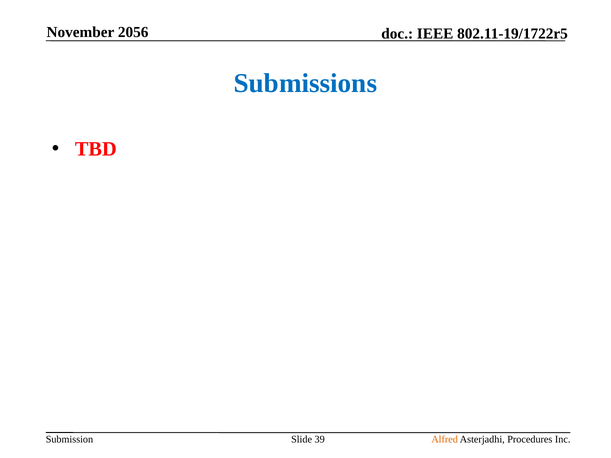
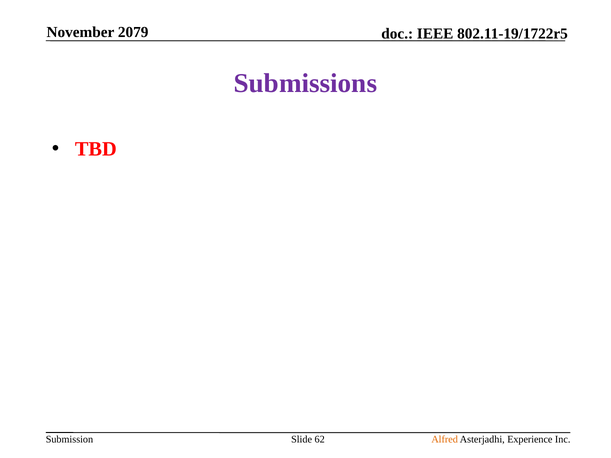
2056: 2056 -> 2079 (133, 32)
Submissions colour: blue -> purple (305, 83)
39: 39 -> 62 (320, 439)
Procedures: Procedures -> Experience (530, 439)
